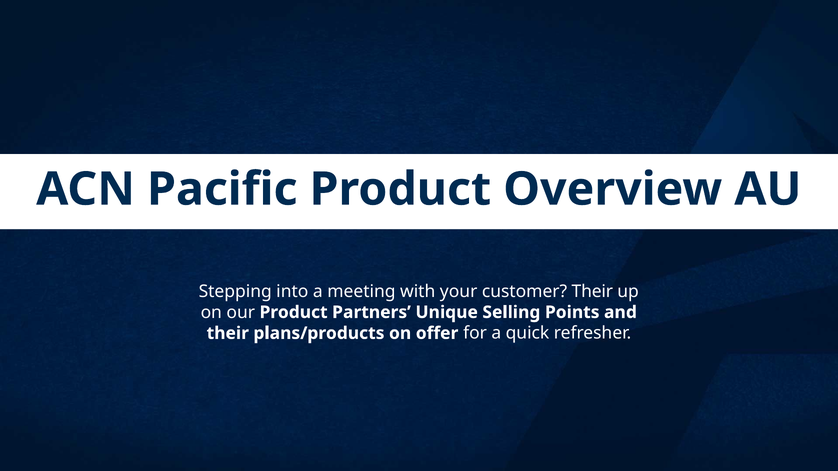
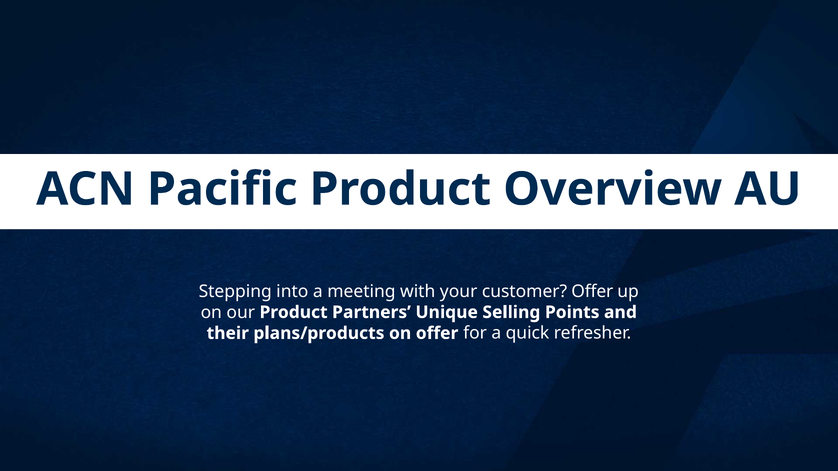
customer Their: Their -> Offer (592, 292)
